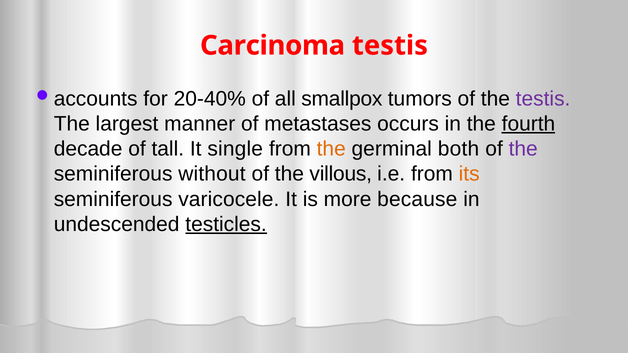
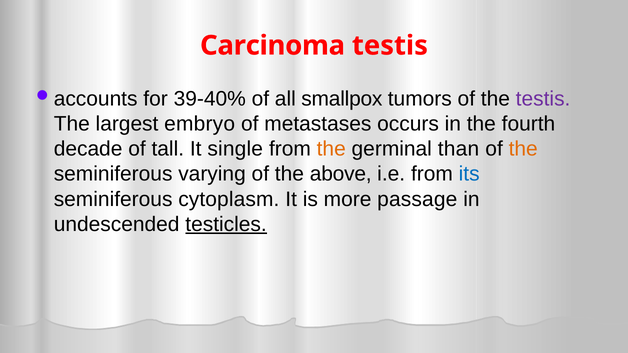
20-40%: 20-40% -> 39-40% (210, 99)
manner: manner -> embryo (200, 124)
fourth underline: present -> none (528, 124)
both: both -> than (459, 149)
the colour: purple -> orange (523, 149)
without: without -> varying (212, 174)
villous: villous -> above (341, 174)
its colour: orange -> blue (469, 174)
varicocele: varicocele -> cytoplasm (229, 199)
because: because -> passage (417, 199)
